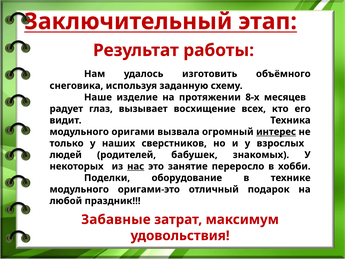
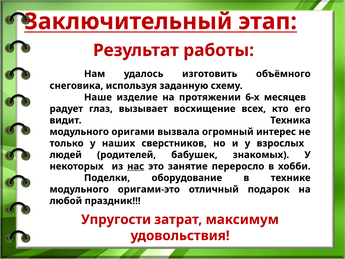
8-х: 8-х -> 6-х (252, 97)
интерес underline: present -> none (276, 132)
Забавные: Забавные -> Упругости (116, 219)
